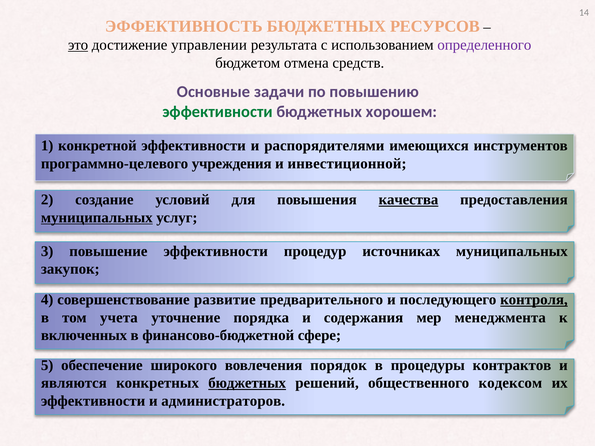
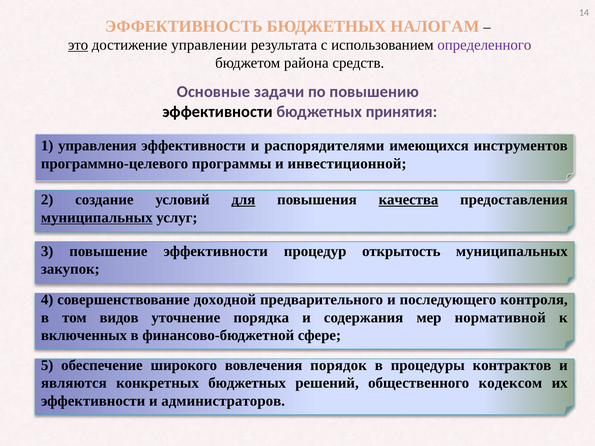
РЕСУРСОВ: РЕСУРСОВ -> НАЛОГАМ (435, 26)
отмена: отмена -> района (306, 63)
эффективности colour: green -> black (218, 112)
хорошем: хорошем -> принятия (402, 112)
конкретной: конкретной -> управления (97, 146)
учреждения: учреждения -> программы (232, 164)
для underline: none -> present (243, 200)
источниках: источниках -> открытость (401, 251)
развитие: развитие -> доходной (225, 300)
контроля underline: present -> none (534, 300)
учета: учета -> видов (119, 318)
менеджмента: менеджмента -> нормативной (500, 318)
бюджетных underline: present -> none (247, 383)
